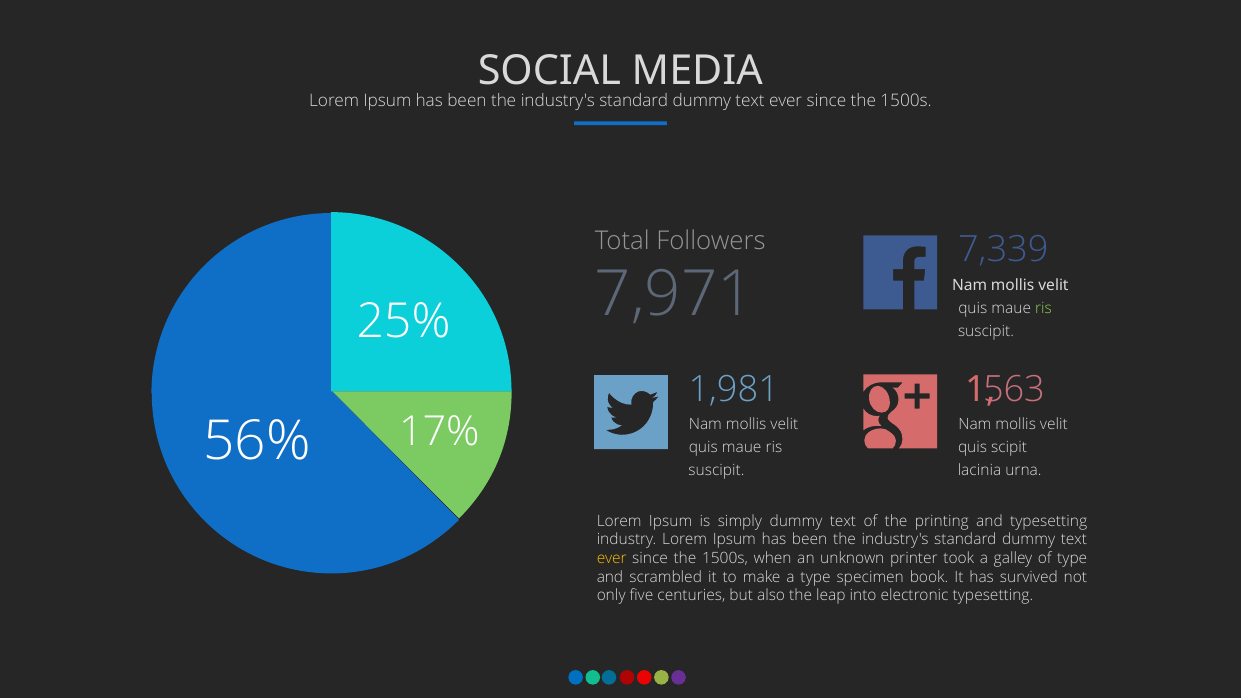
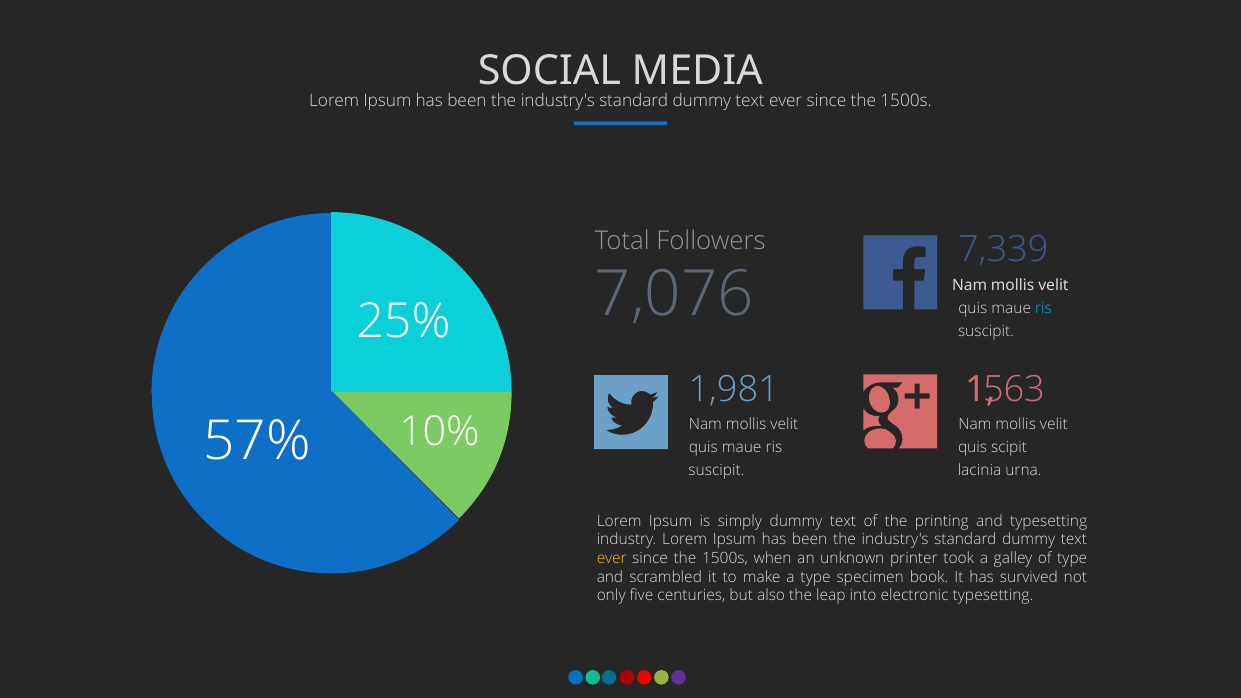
7,971: 7,971 -> 7,076 (674, 294)
ris colour: light green -> light blue (1044, 308)
17%: 17% -> 10% (439, 432)
56%: 56% -> 57% (257, 441)
